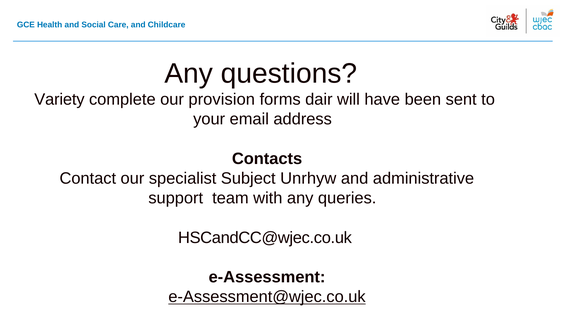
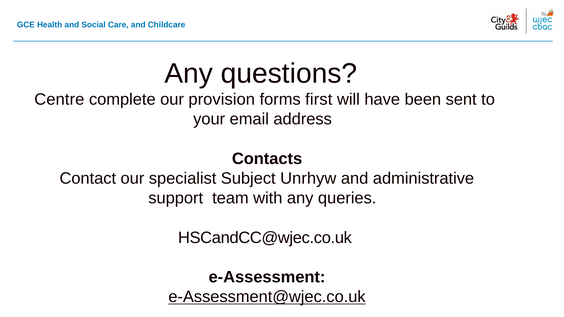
Variety: Variety -> Centre (59, 100)
dair: dair -> first (319, 100)
